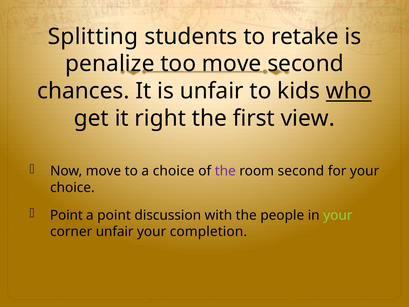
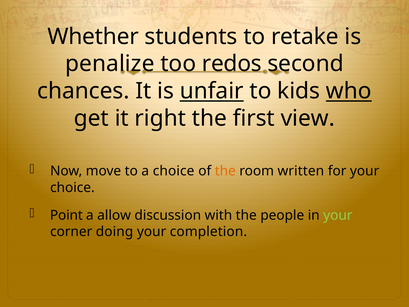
Splitting: Splitting -> Whether (93, 37)
too move: move -> redos (232, 64)
unfair underline: none -> present (212, 91)
the colour: purple -> orange (225, 171)
room second: second -> written (301, 171)
a point: point -> allow (114, 215)
corner unfair: unfair -> doing (115, 231)
